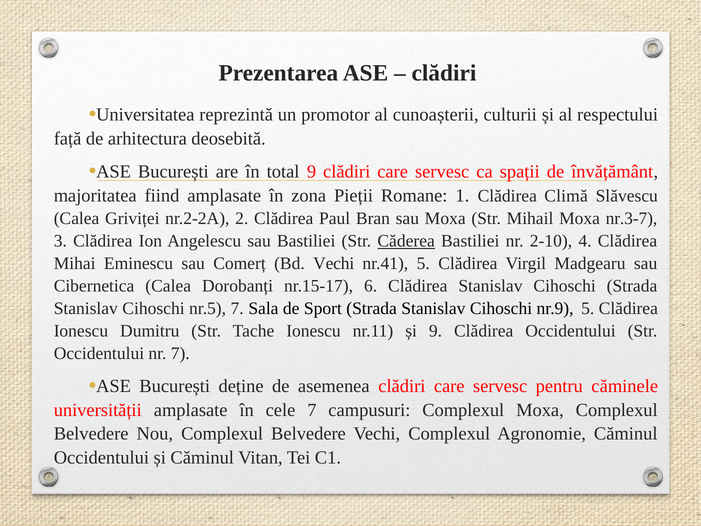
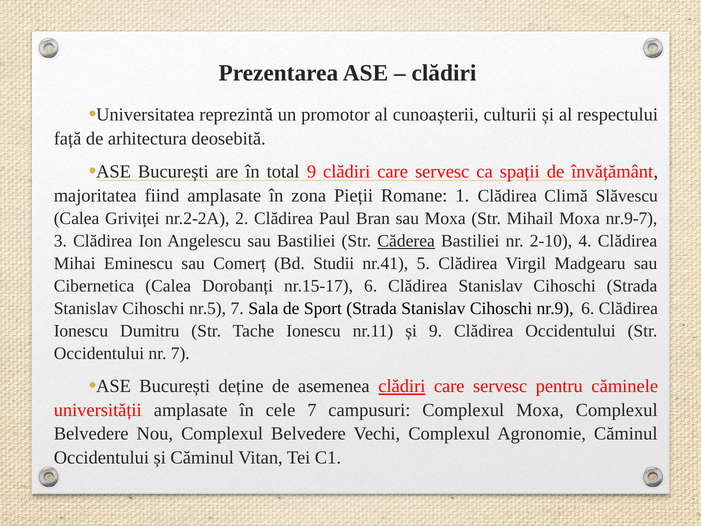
nr.3-7: nr.3-7 -> nr.9-7 (631, 218)
Bd Vechi: Vechi -> Studii (334, 263)
nr.9 5: 5 -> 6 (588, 308)
clădiri underline: none -> present (402, 386)
